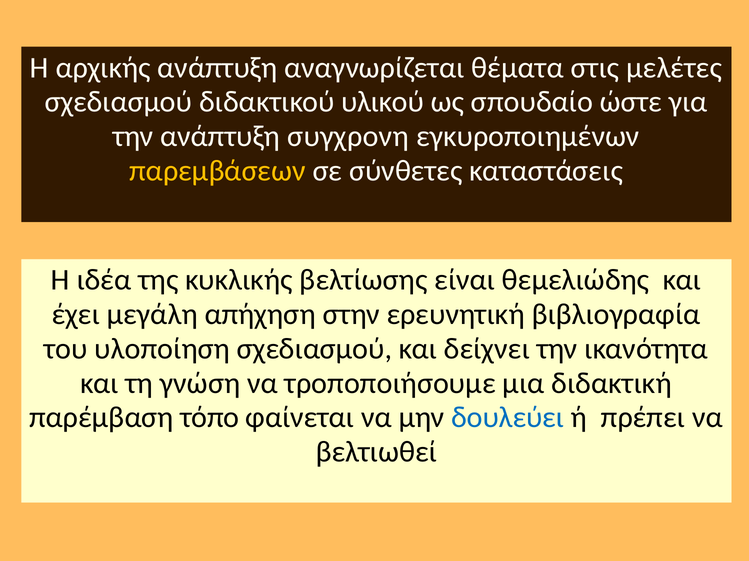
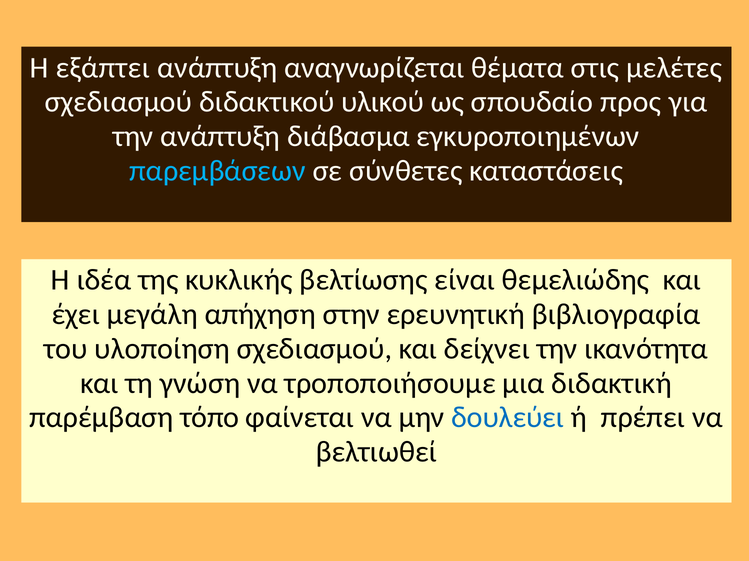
αρχικής: αρχικής -> εξάπτει (103, 68)
ώστε: ώστε -> προς (631, 102)
συγχρονη: συγχρονη -> διάβασμα (348, 137)
παρεμβάσεων colour: yellow -> light blue (218, 171)
